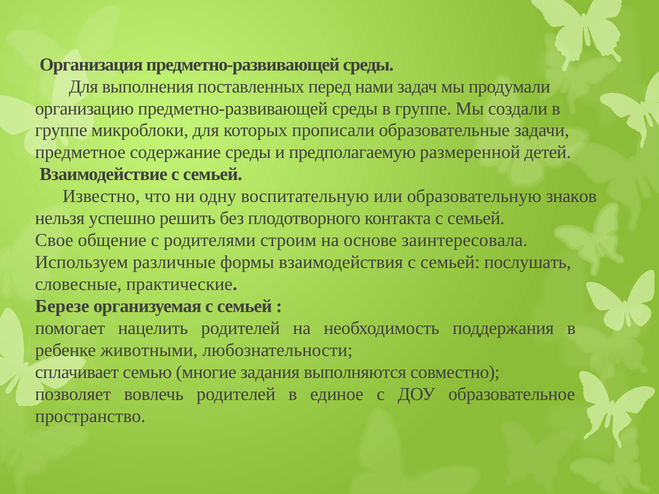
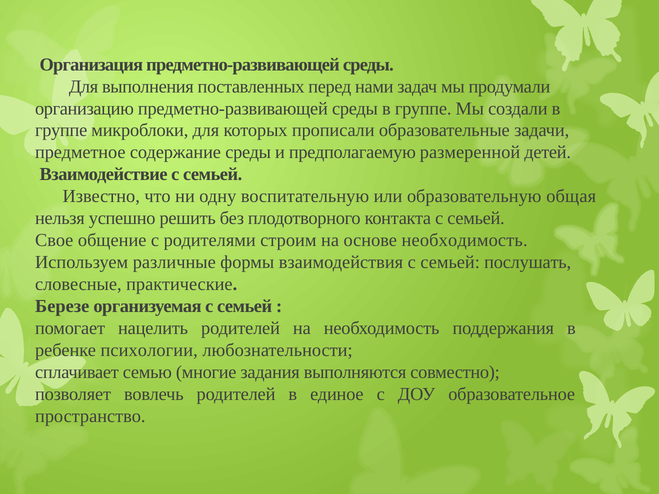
знаков: знаков -> общая (571, 196)
основе заинтересовала: заинтересовала -> необходимость (465, 240)
животными: животными -> психологии (149, 350)
